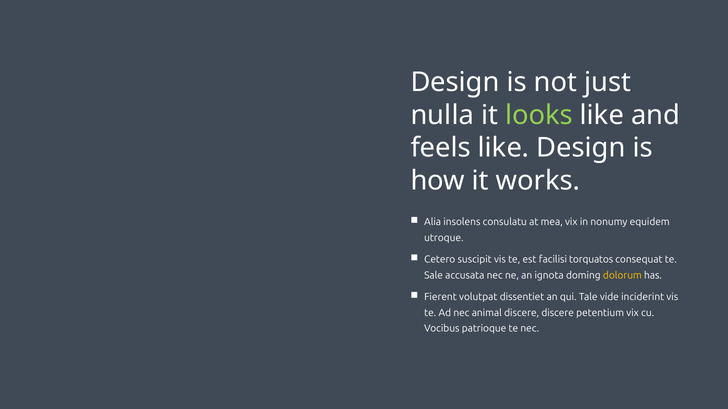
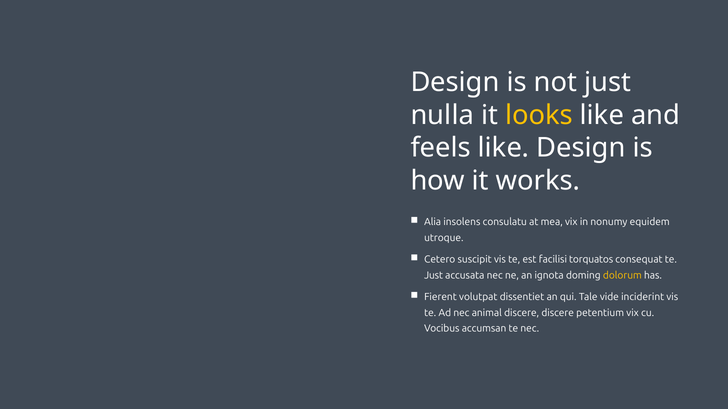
looks colour: light green -> yellow (539, 115)
Sale: Sale -> Just (434, 276)
patrioque: patrioque -> accumsan (484, 329)
